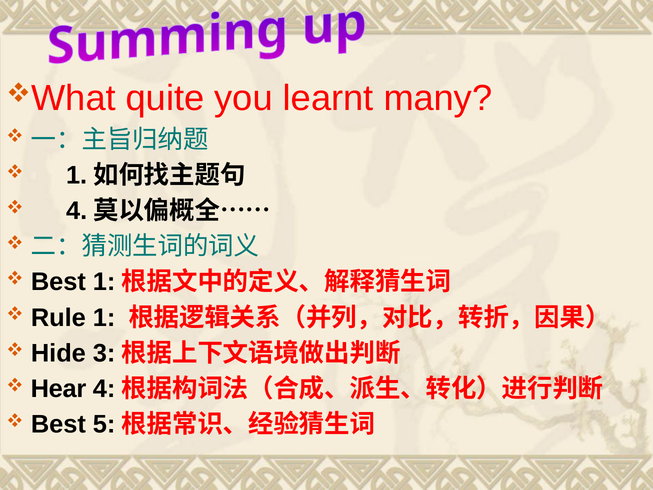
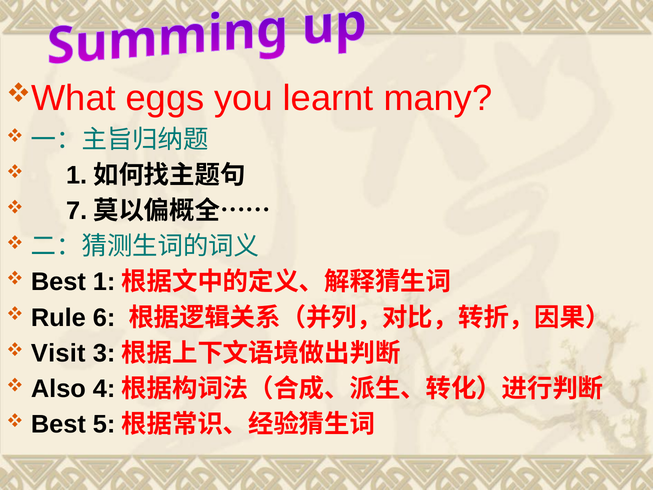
quite: quite -> eggs (165, 98)
4: 4 -> 7 (77, 211)
Rule 1: 1 -> 6 (104, 318)
Hide: Hide -> Visit (58, 353)
Hear: Hear -> Also (58, 389)
